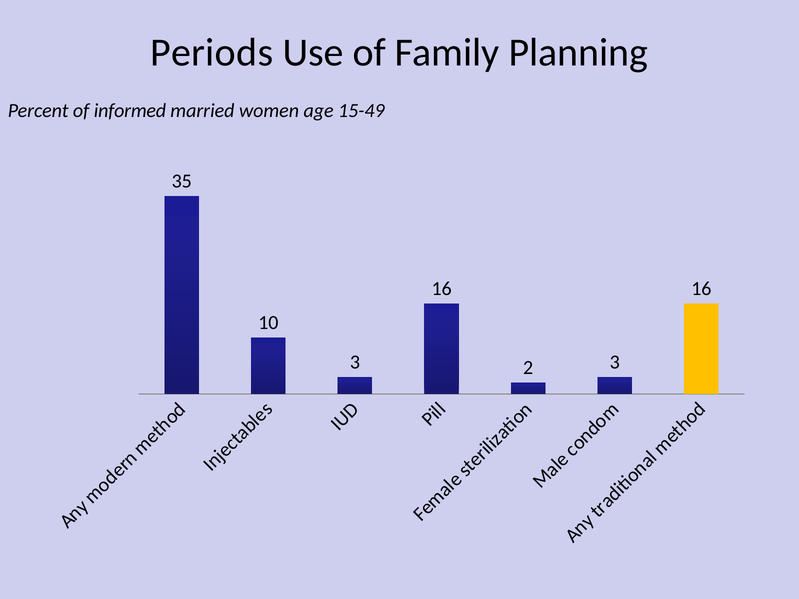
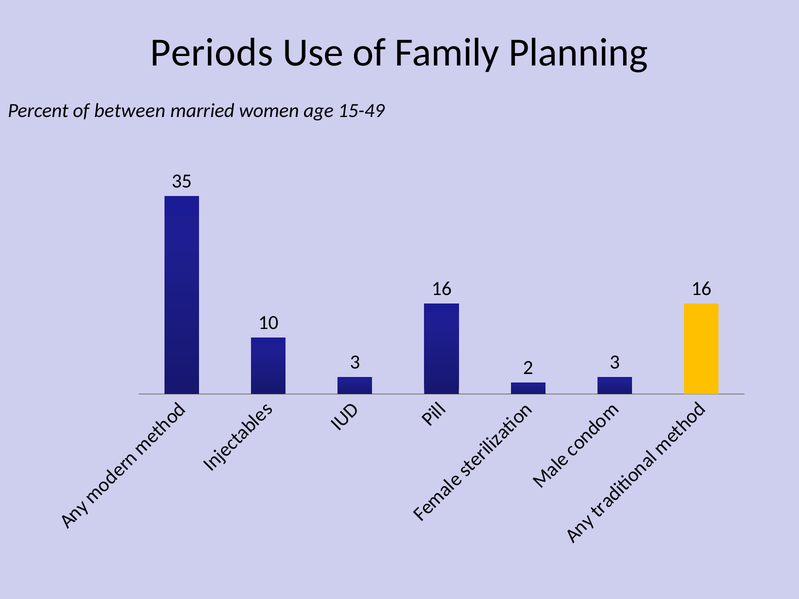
informed: informed -> between (130, 110)
